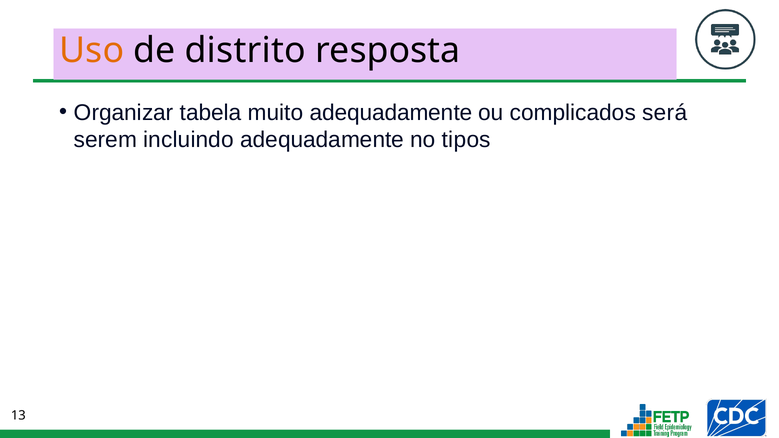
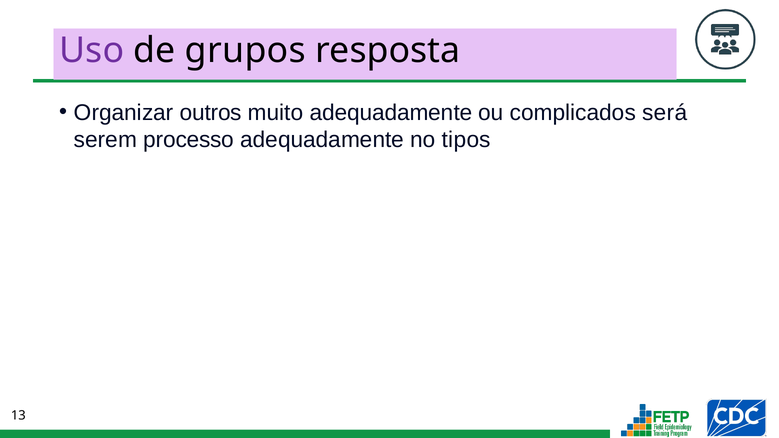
Uso colour: orange -> purple (92, 51)
distrito: distrito -> grupos (245, 51)
tabela: tabela -> outros (211, 113)
incluindo: incluindo -> processo (189, 140)
